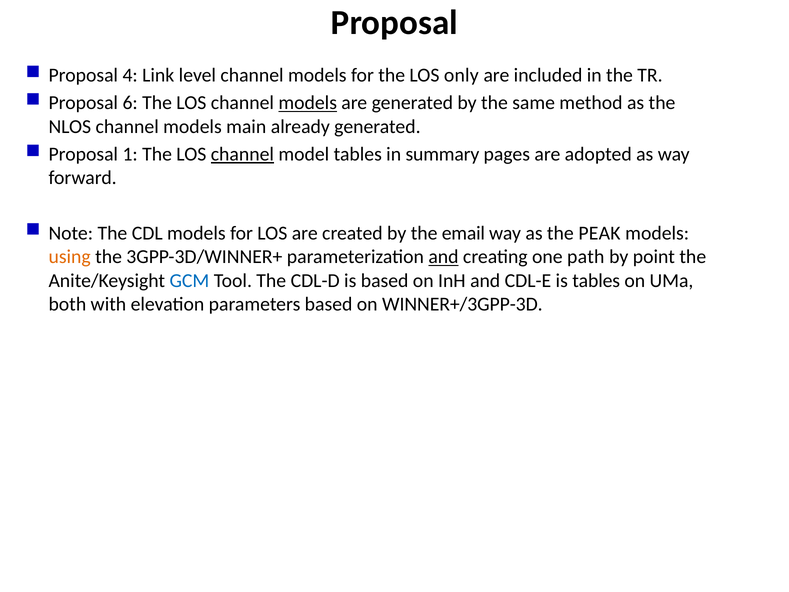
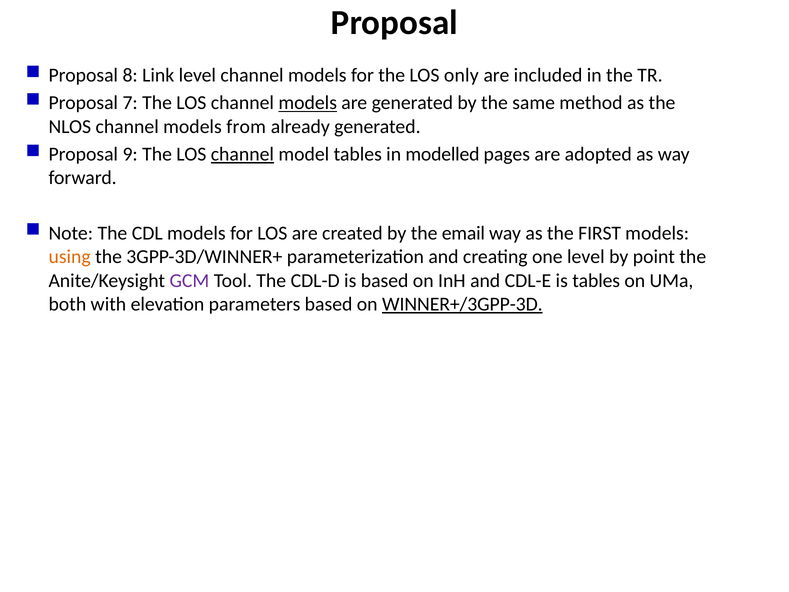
4: 4 -> 8 (130, 75)
6: 6 -> 7 (130, 103)
main: main -> from (246, 127)
1: 1 -> 9 (130, 154)
summary: summary -> modelled (442, 154)
PEAK: PEAK -> FIRST (600, 233)
and underline: present -> none (444, 257)
one path: path -> level (586, 257)
GCM colour: blue -> purple (189, 280)
WINNER+/3GPP-3D underline: none -> present (462, 304)
